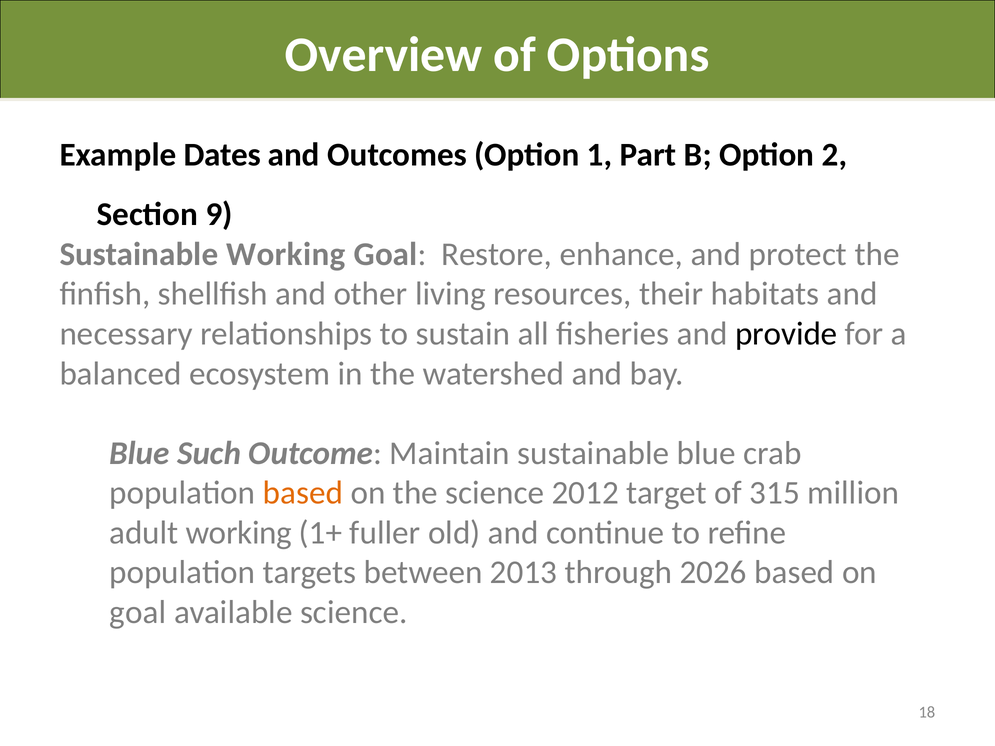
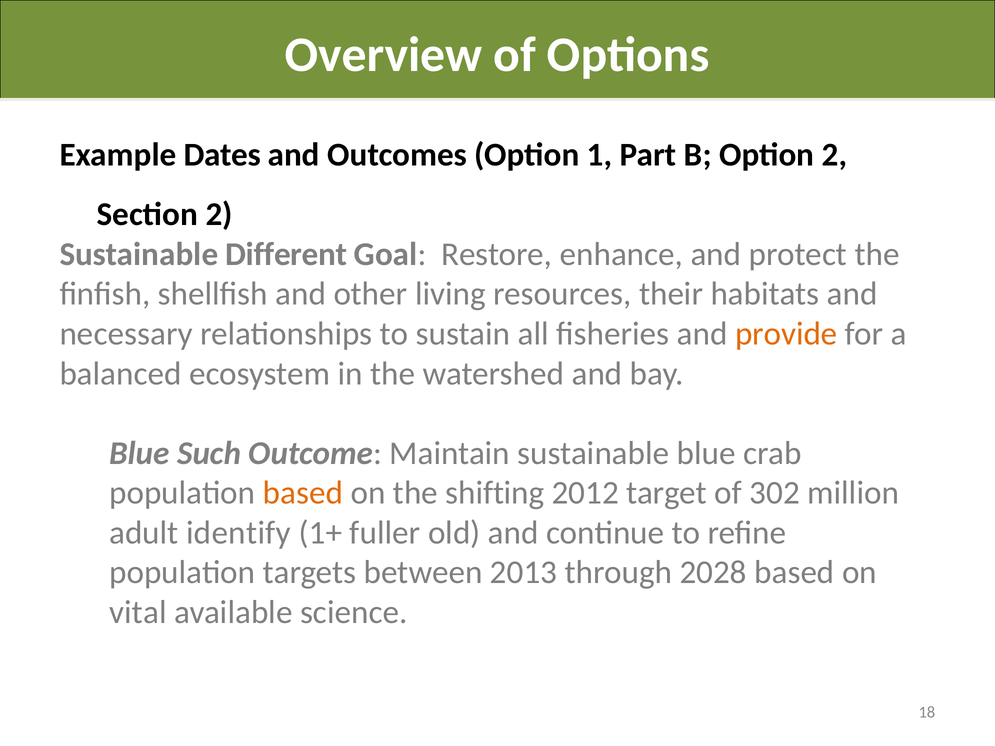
Section 9: 9 -> 2 (219, 214)
Sustainable Working: Working -> Different (286, 254)
provide colour: black -> orange (786, 334)
the science: science -> shifting (495, 493)
315: 315 -> 302 (775, 493)
adult working: working -> identify (238, 533)
2026: 2026 -> 2028 (713, 573)
goal: goal -> vital (138, 612)
